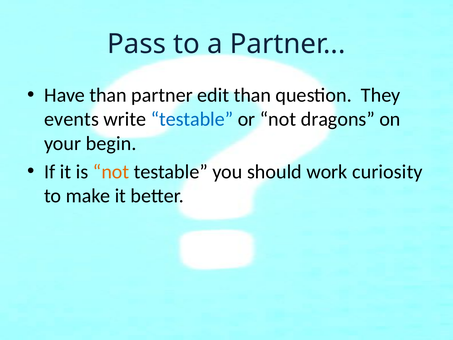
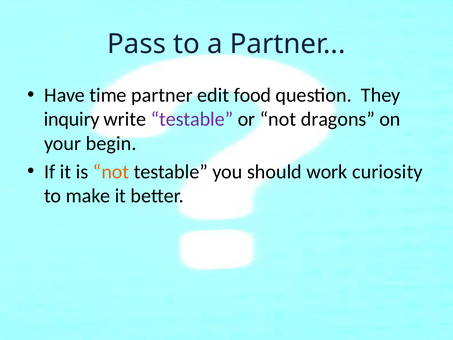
Have than: than -> time (108, 95)
edit than: than -> food (252, 95)
events: events -> inquiry (72, 119)
testable colour: blue -> purple (192, 119)
